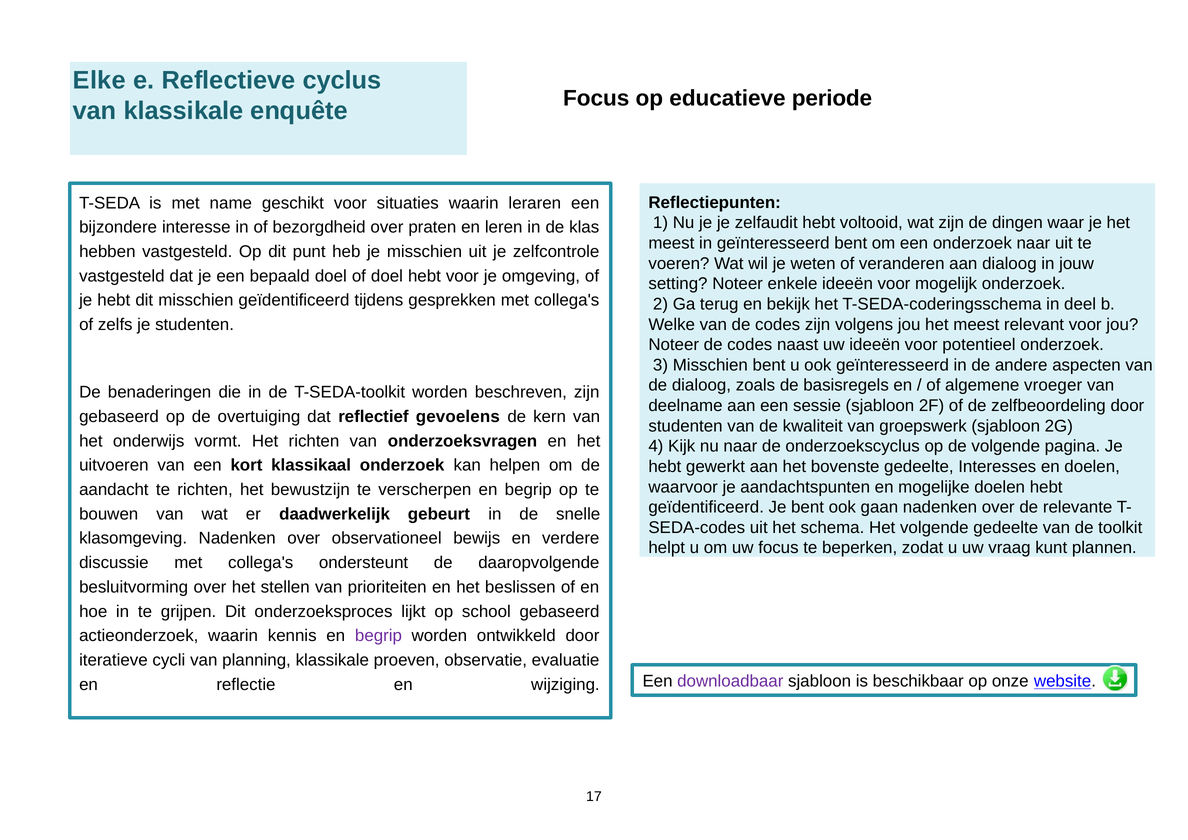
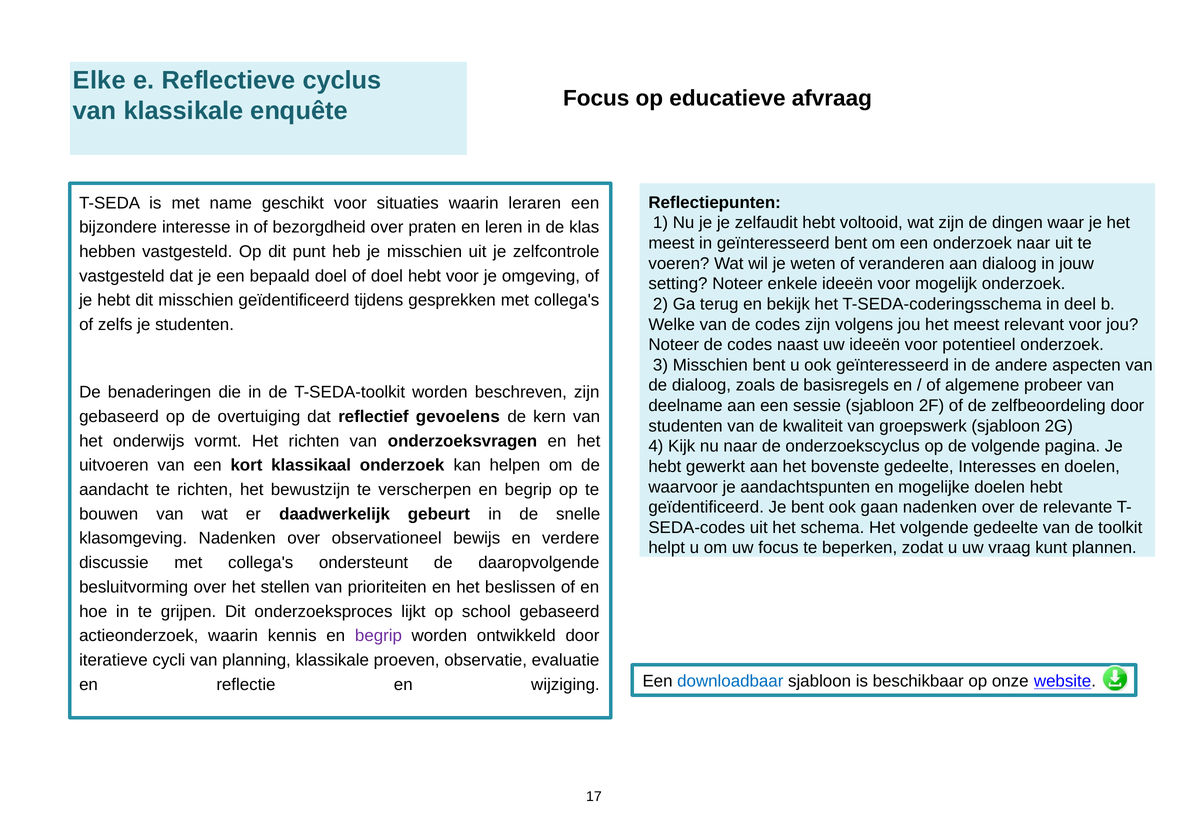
periode: periode -> afvraag (832, 98)
vroeger: vroeger -> probeer (1053, 385)
downloadbaar colour: purple -> blue (730, 681)
